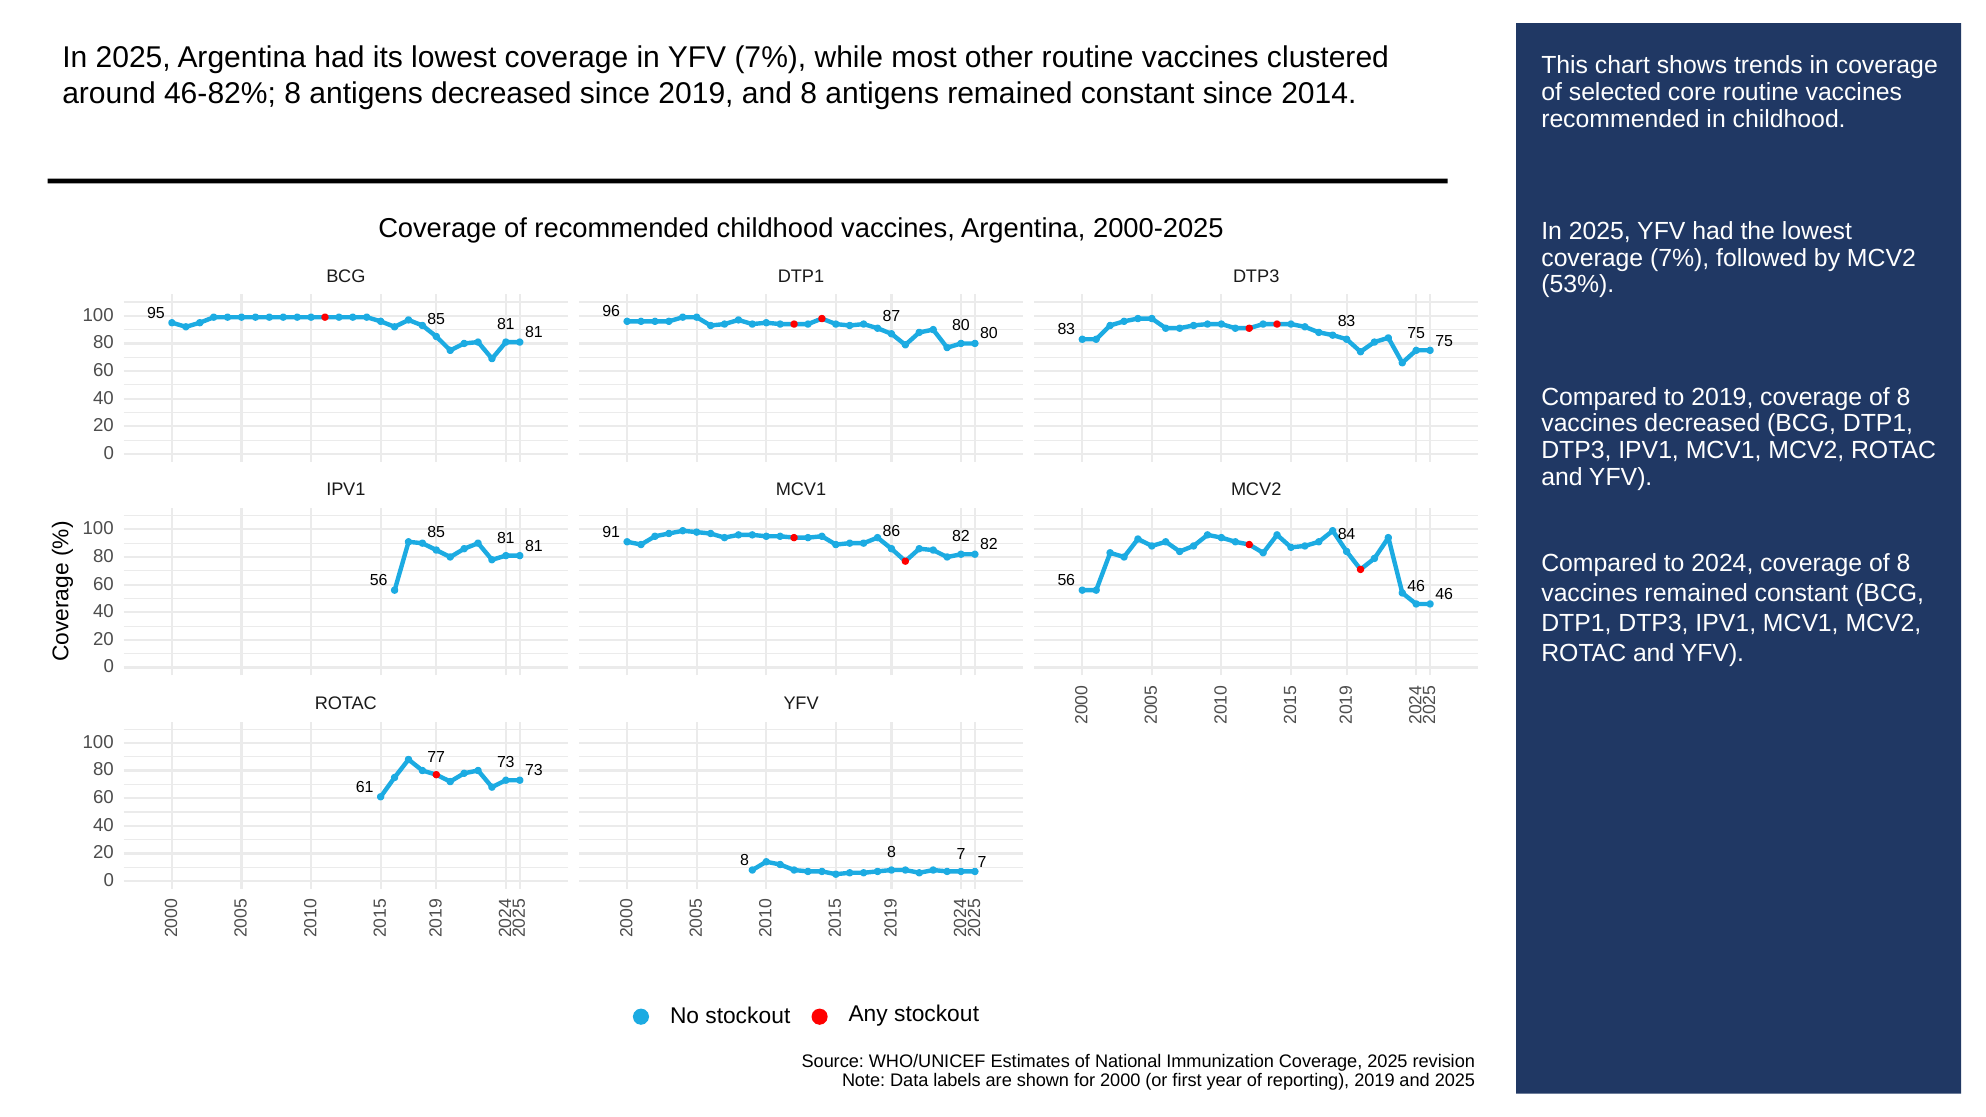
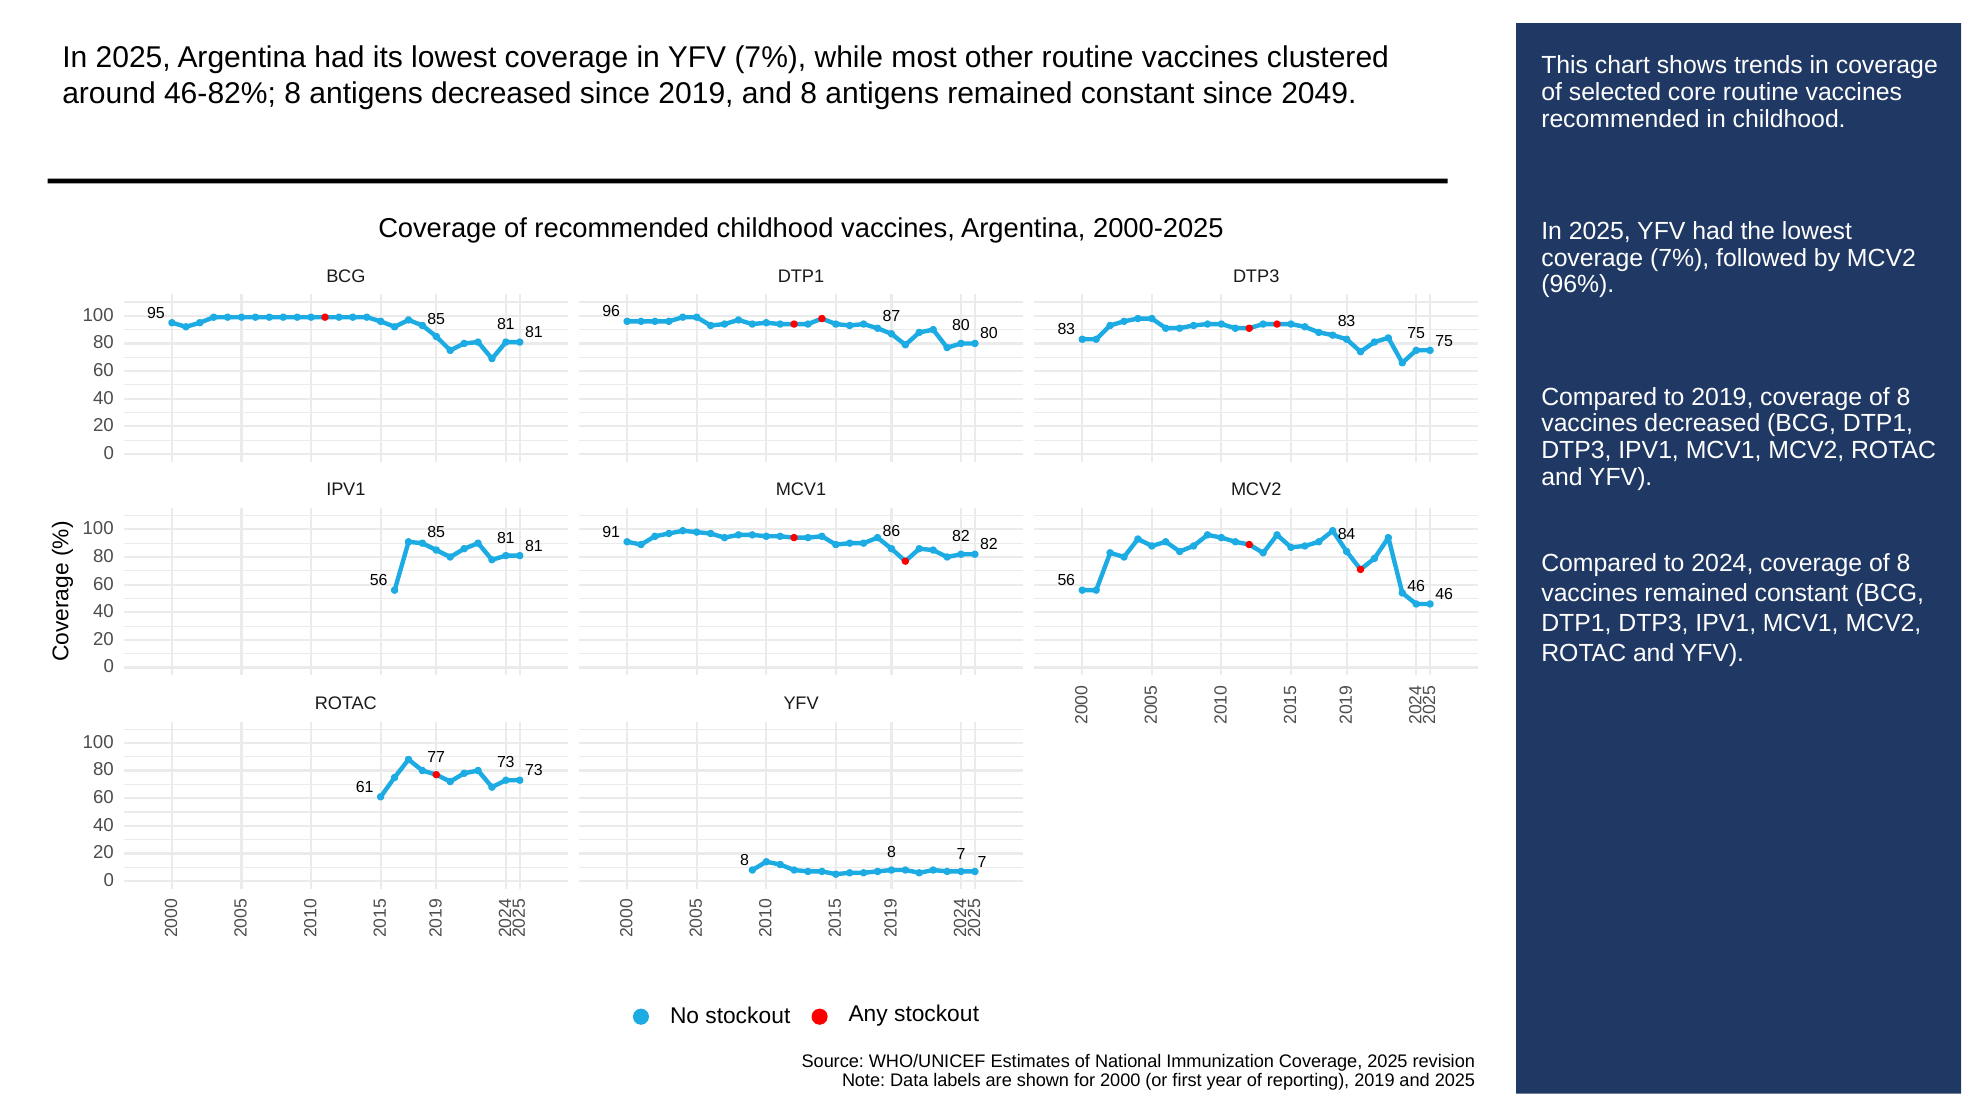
2014: 2014 -> 2049 (1319, 93)
53%: 53% -> 96% (1578, 285)
